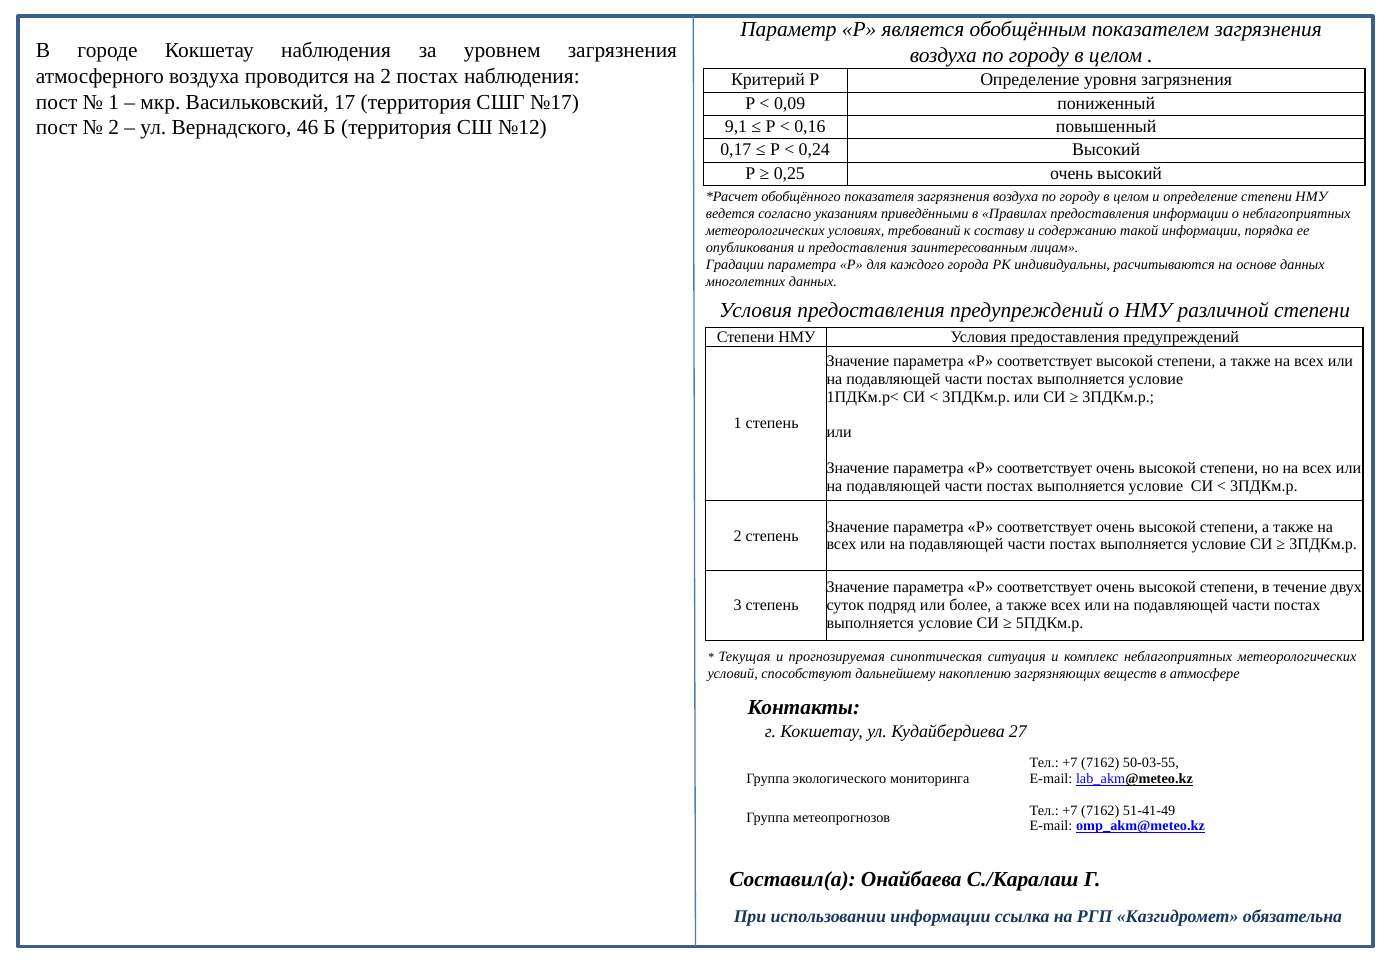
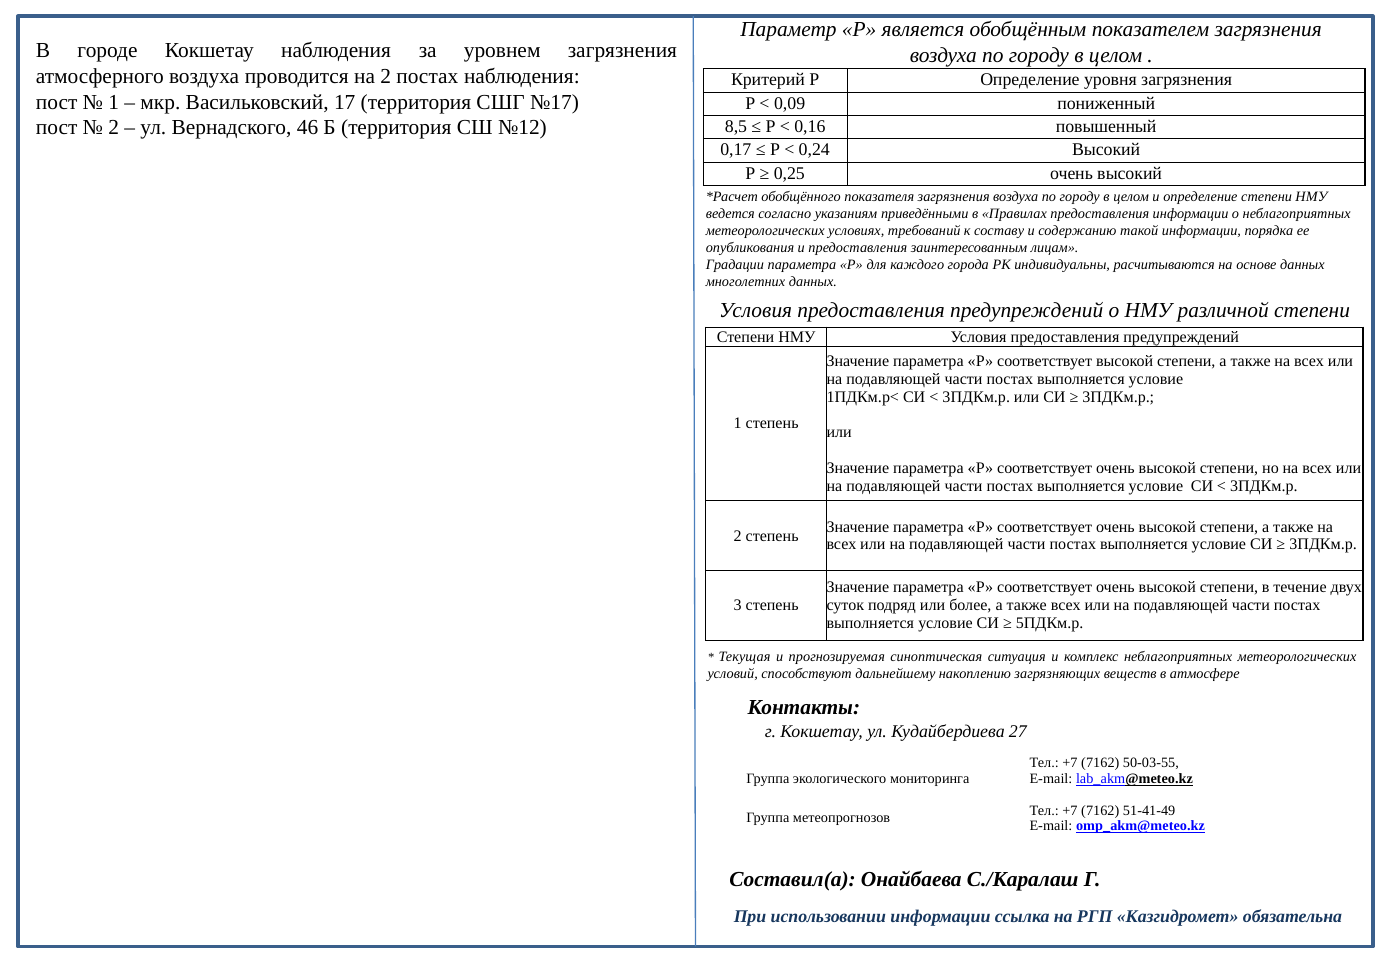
9,1: 9,1 -> 8,5 (736, 127)
